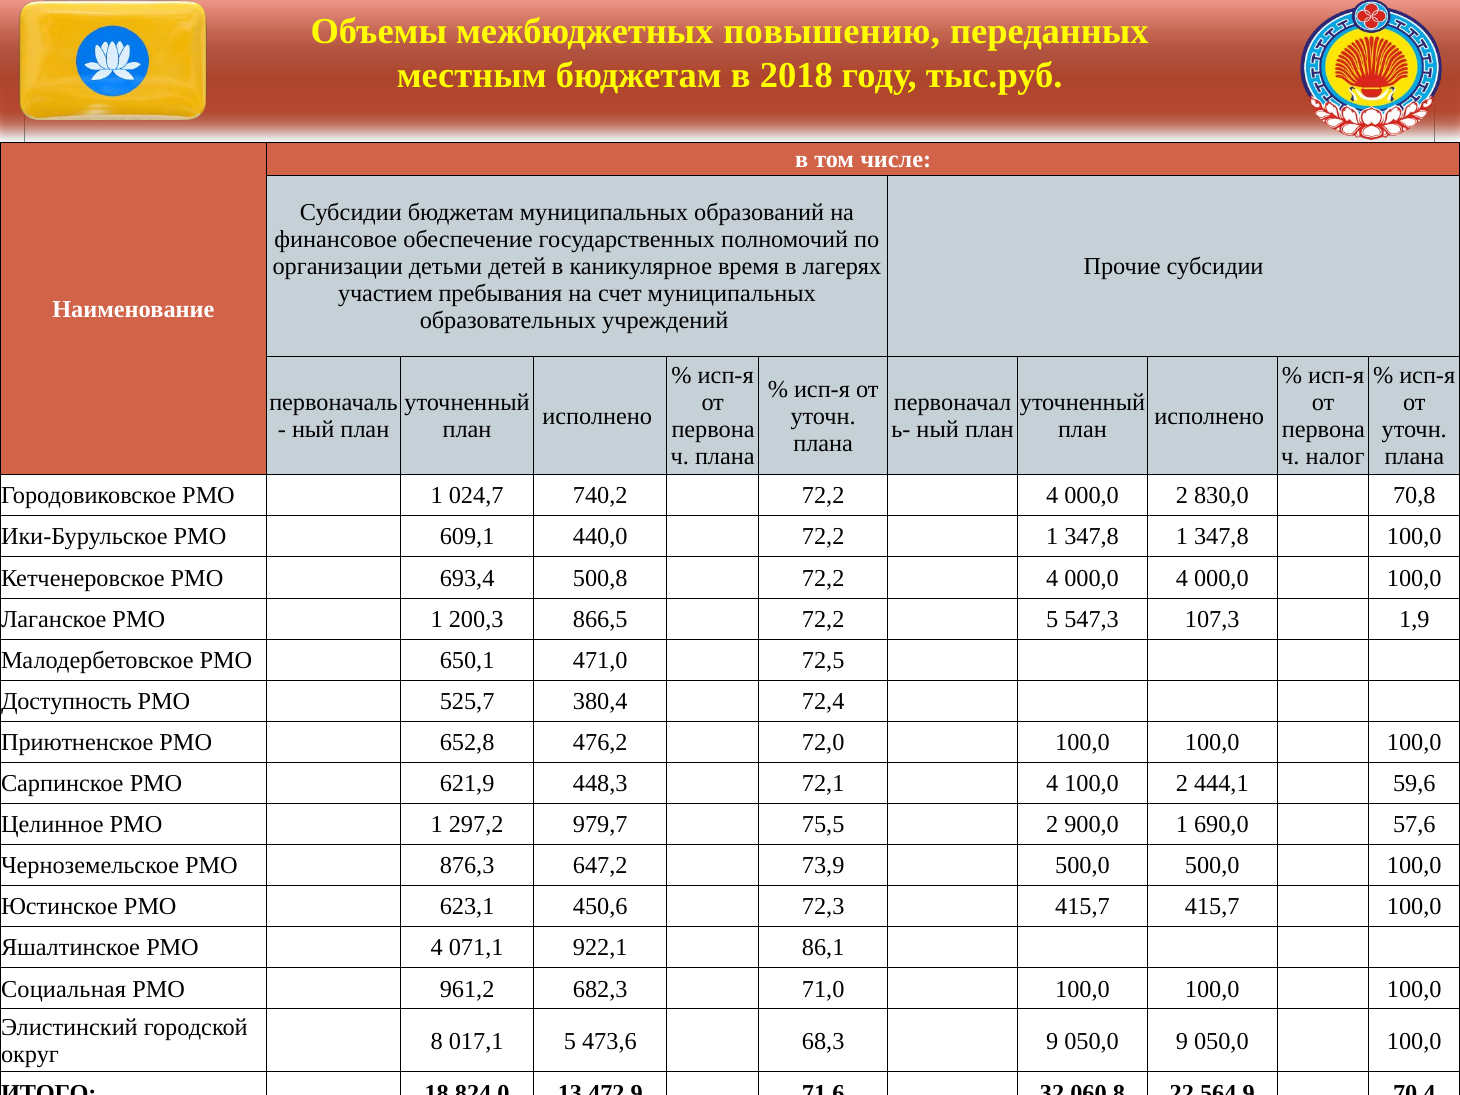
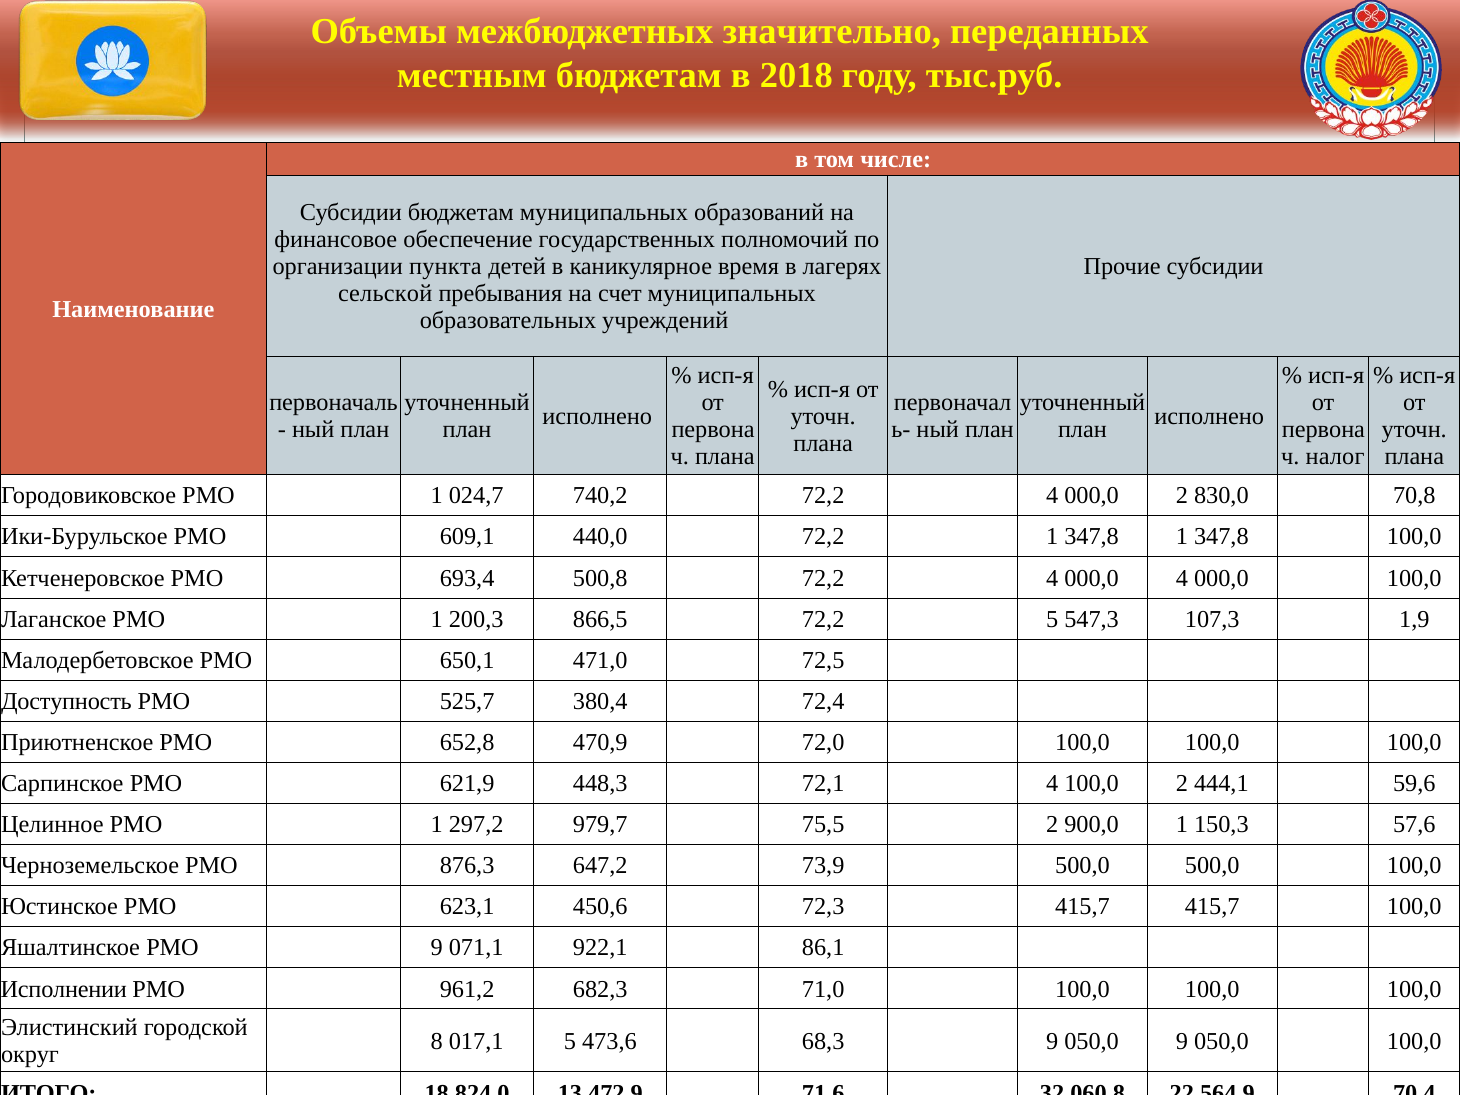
повышению: повышению -> значительно (832, 32)
детьми: детьми -> пункта (445, 267)
участием: участием -> сельской (385, 294)
476,2: 476,2 -> 470,9 (600, 742)
690,0: 690,0 -> 150,3 (1221, 825)
РМО 4: 4 -> 9 (437, 948)
Социальная: Социальная -> Исполнении (64, 989)
